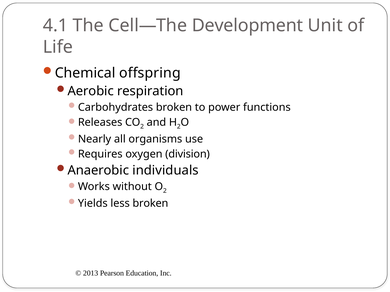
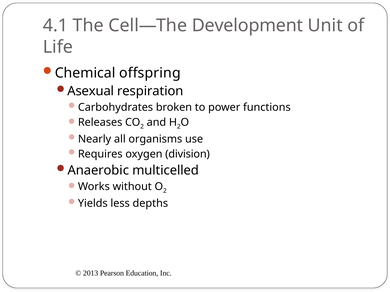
Aerobic: Aerobic -> Asexual (91, 91)
individuals: individuals -> multicelled (166, 171)
less broken: broken -> depths (150, 204)
